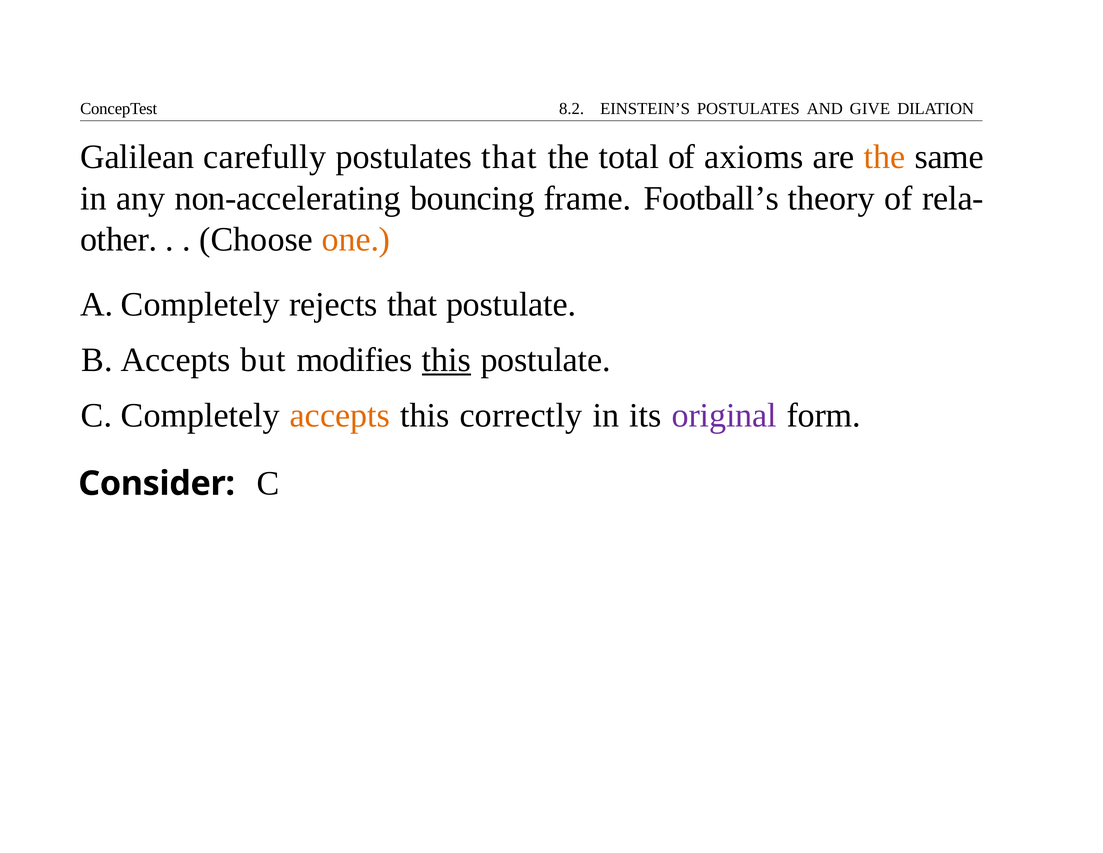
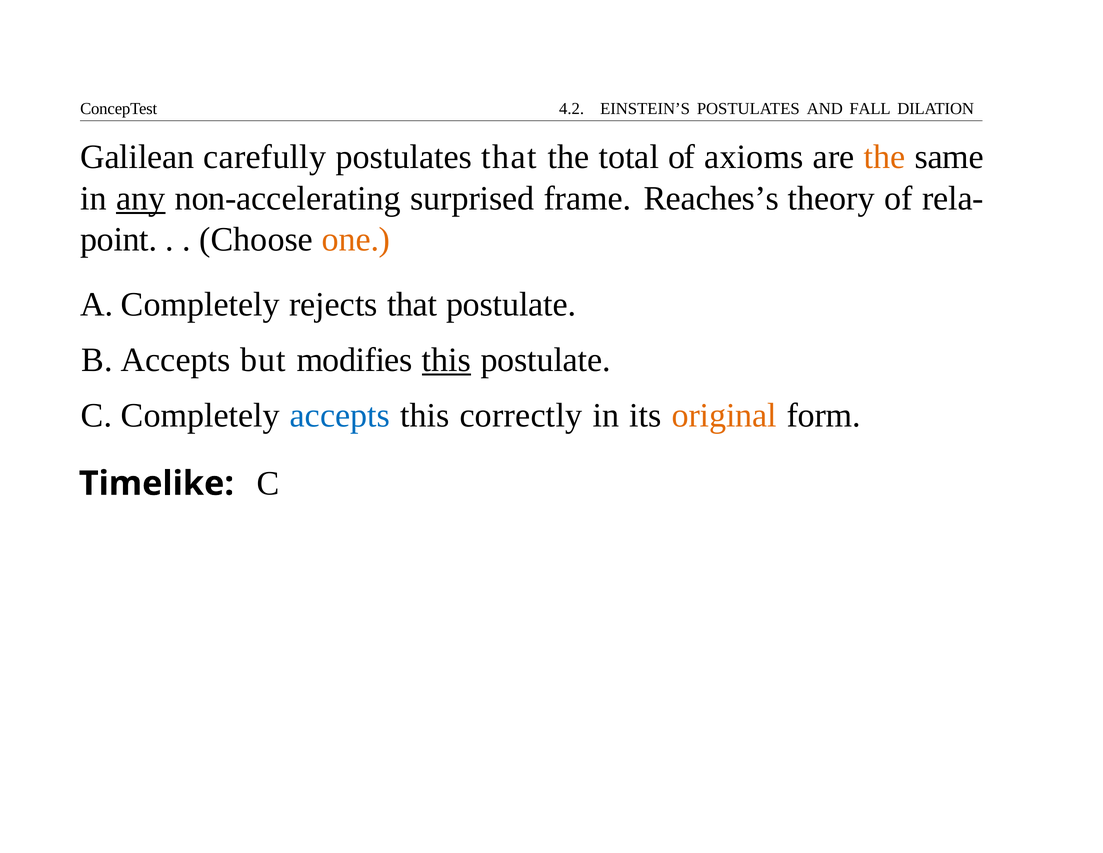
8.2: 8.2 -> 4.2 (572, 109)
GIVE: GIVE -> FALL (870, 109)
any underline: none -> present (141, 198)
bouncing: bouncing -> surprised (472, 198)
Football’s: Football’s -> Reaches’s (711, 198)
other: other -> point (119, 240)
accepts colour: orange -> blue (340, 415)
original colour: purple -> orange (724, 415)
Consider: Consider -> Timelike (156, 483)
